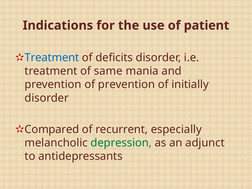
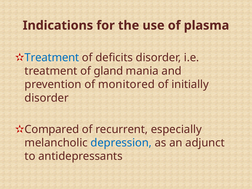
patient: patient -> plasma (206, 25)
same: same -> gland (108, 71)
of prevention: prevention -> monitored (126, 84)
depression colour: green -> blue (121, 143)
